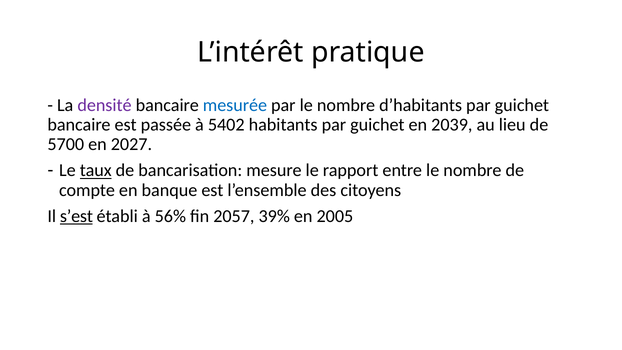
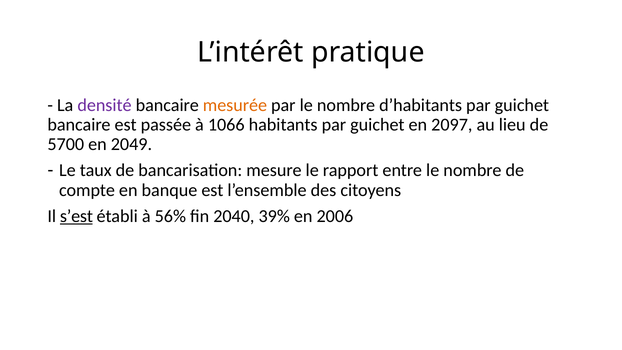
mesurée colour: blue -> orange (235, 105)
5402: 5402 -> 1066 (226, 125)
2039: 2039 -> 2097 (452, 125)
2027: 2027 -> 2049 (131, 144)
taux underline: present -> none (96, 170)
2057: 2057 -> 2040 (234, 216)
2005: 2005 -> 2006 (335, 216)
